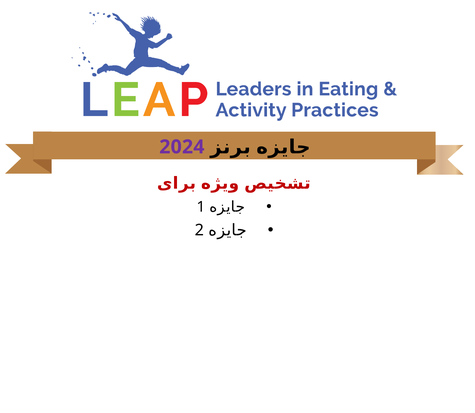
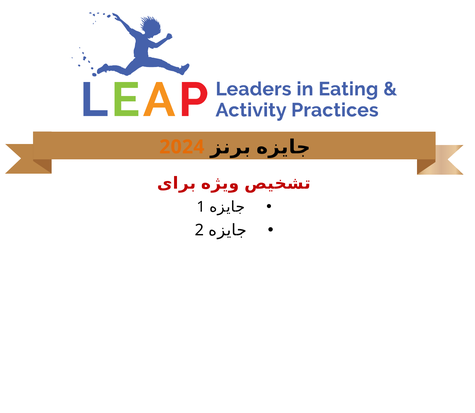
2024 colour: purple -> orange (182, 147)
